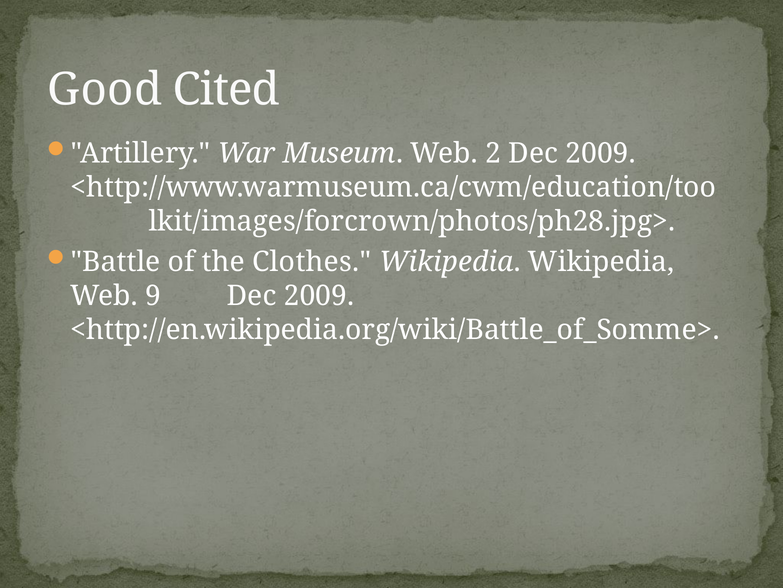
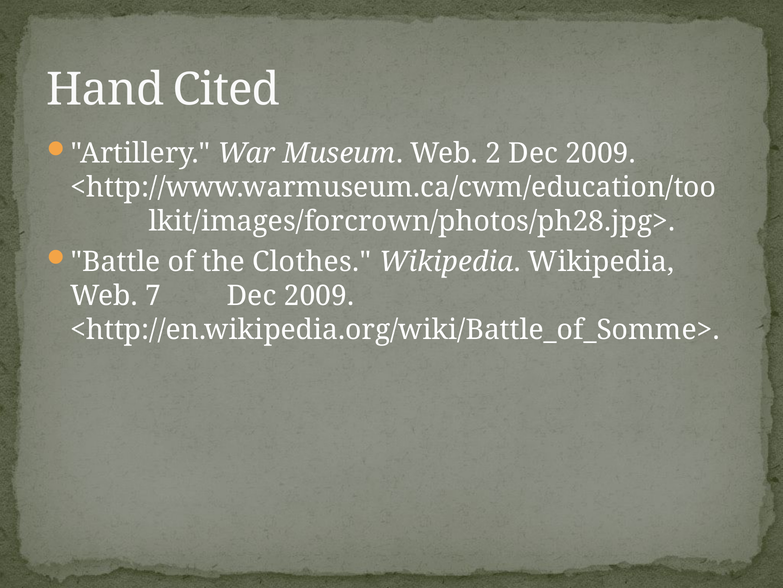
Good: Good -> Hand (105, 89)
9: 9 -> 7 (153, 295)
